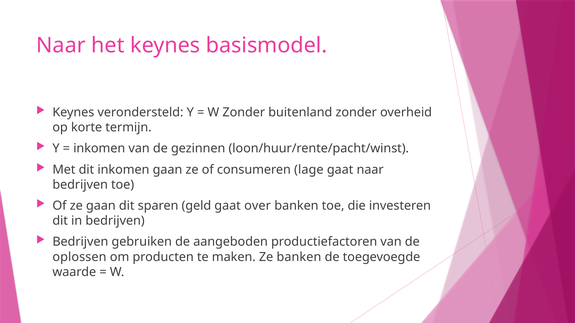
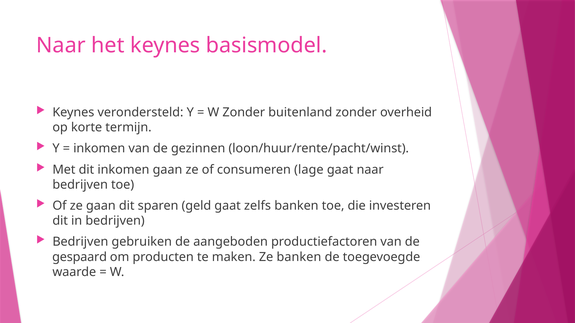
over: over -> zelfs (258, 206)
oplossen: oplossen -> gespaard (80, 257)
